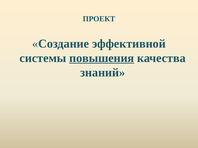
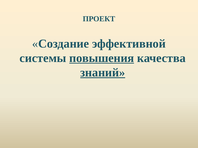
знаний underline: none -> present (103, 73)
